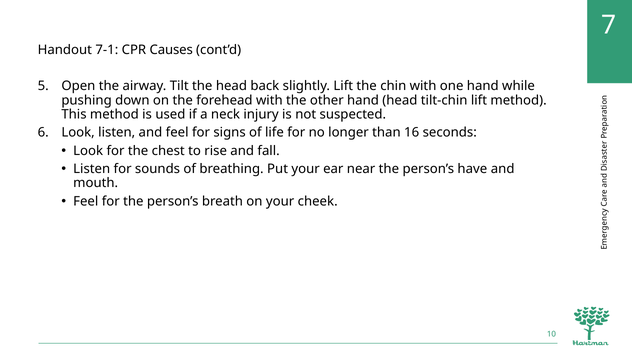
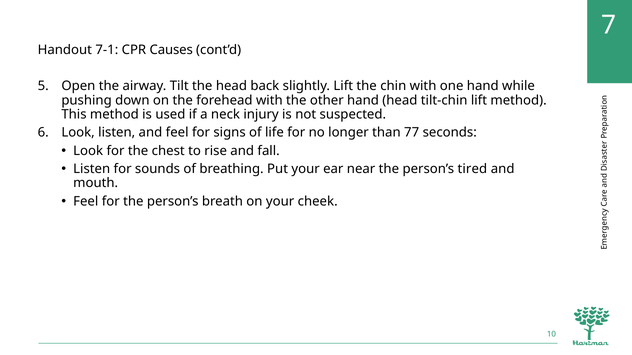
16: 16 -> 77 (412, 133)
have: have -> tired (472, 169)
